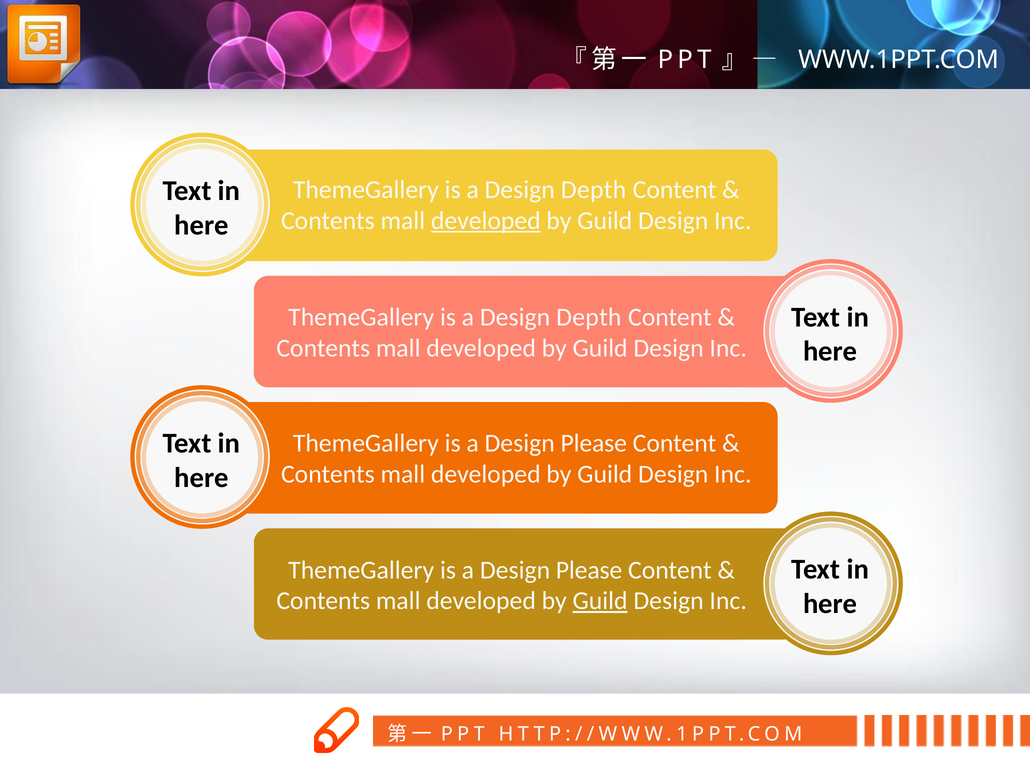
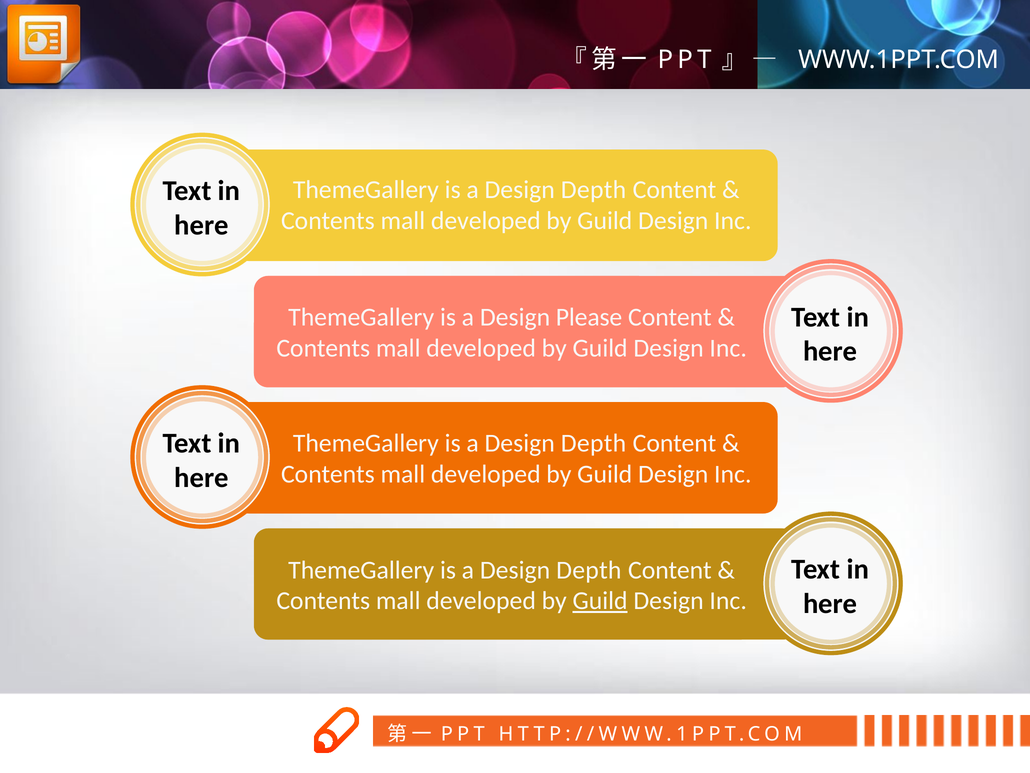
developed underline: present -> none (486, 221)
Depth: Depth -> Please (589, 317)
Please: Please -> Depth (594, 443)
Please: Please -> Depth (589, 570)
